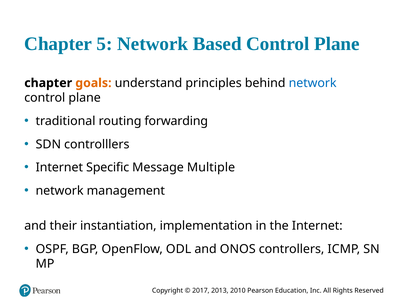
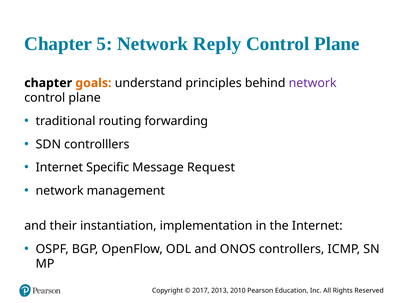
Based: Based -> Reply (217, 44)
network colour: blue -> purple (313, 83)
Multiple: Multiple -> Request (211, 168)
